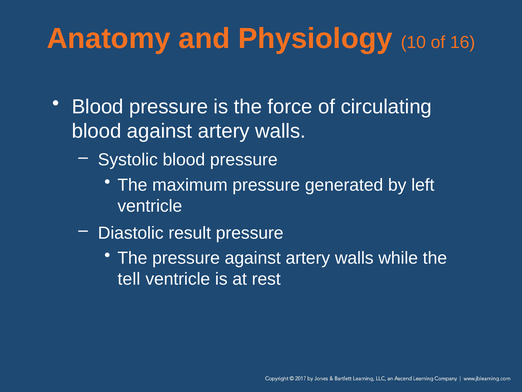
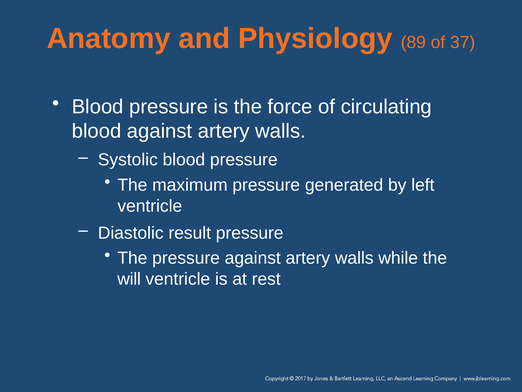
10: 10 -> 89 (413, 42)
16: 16 -> 37 (463, 42)
tell: tell -> will (129, 279)
